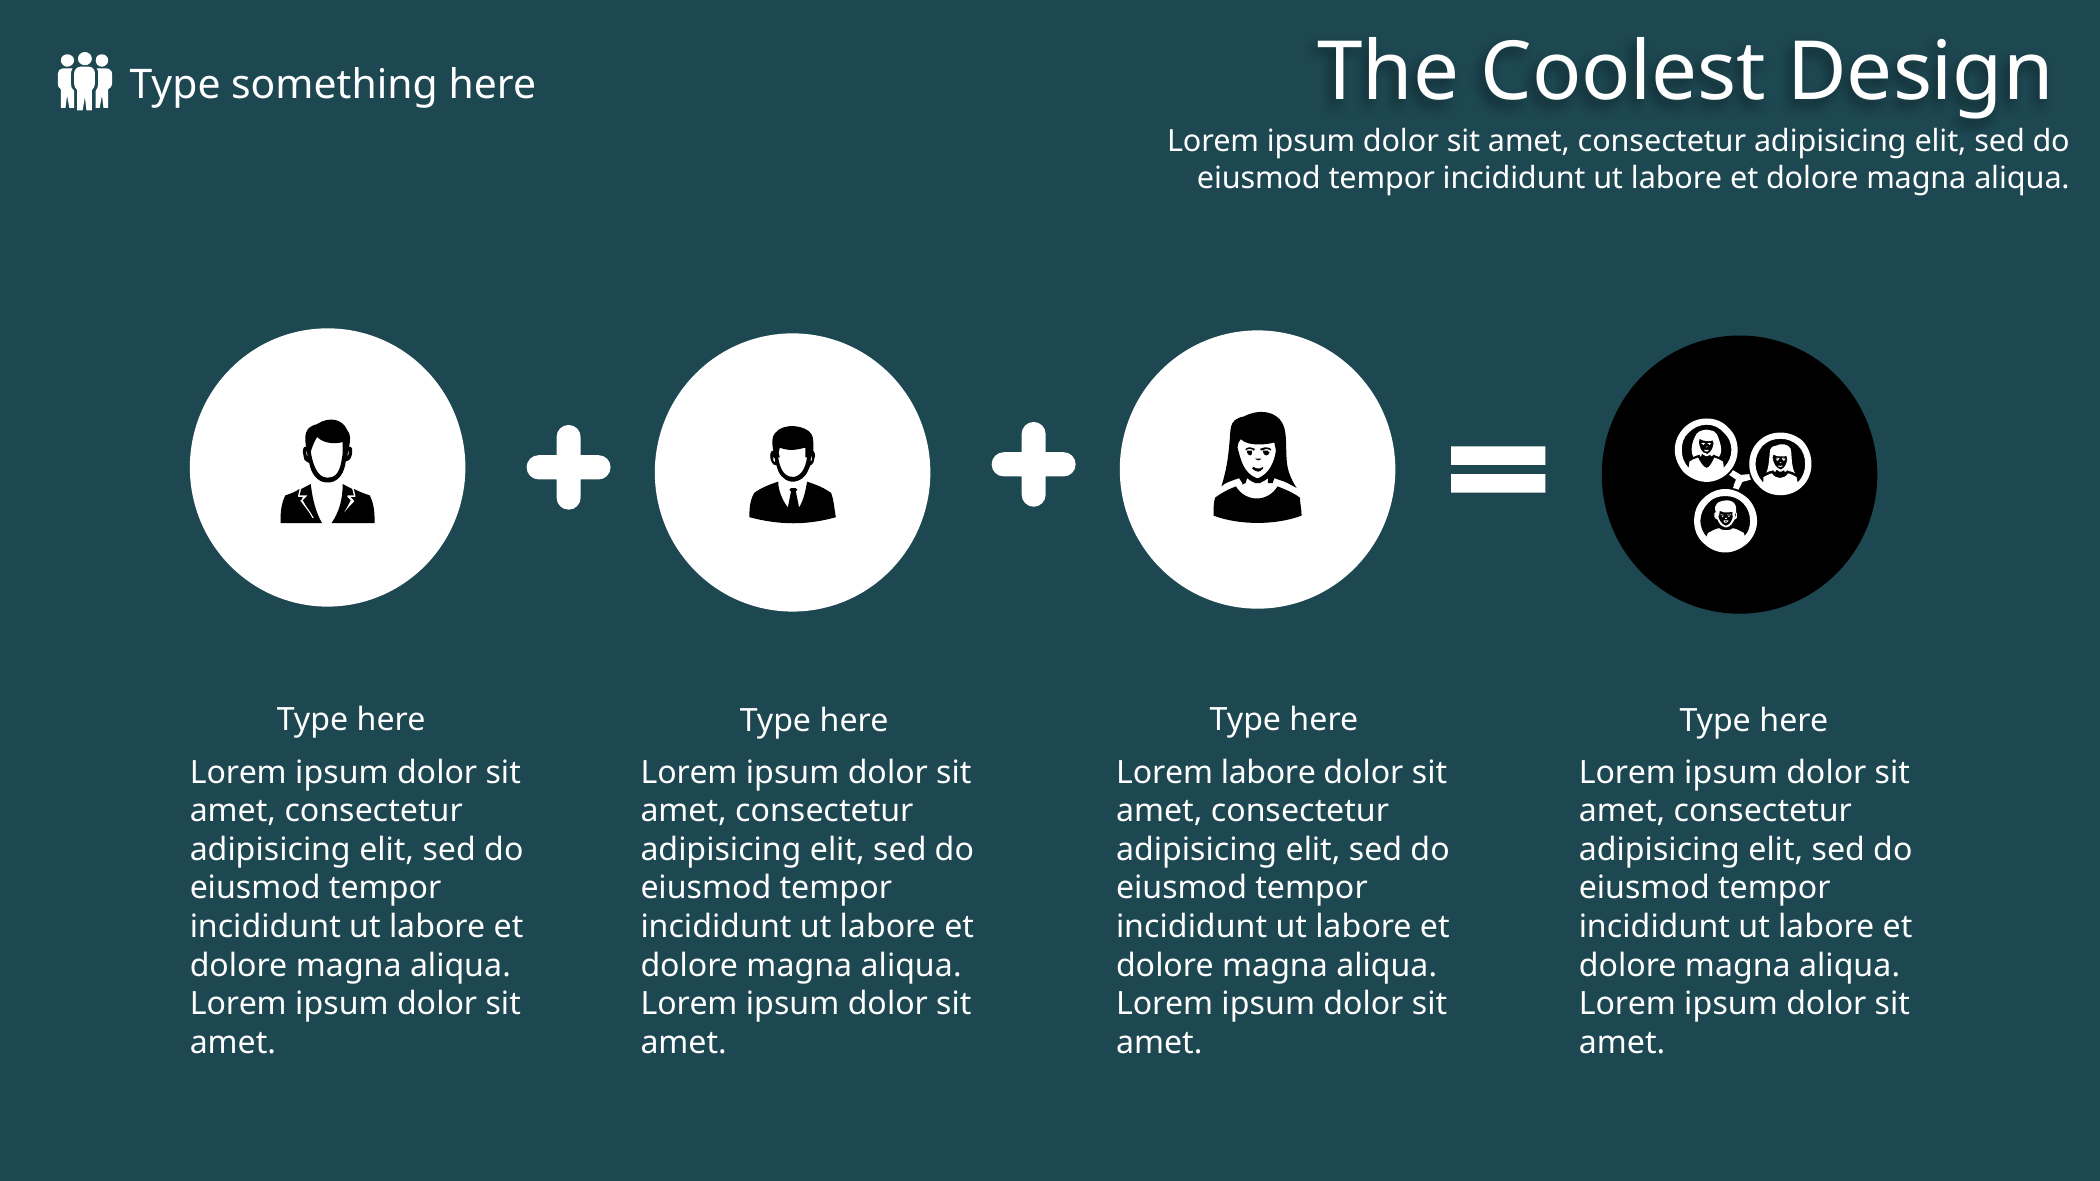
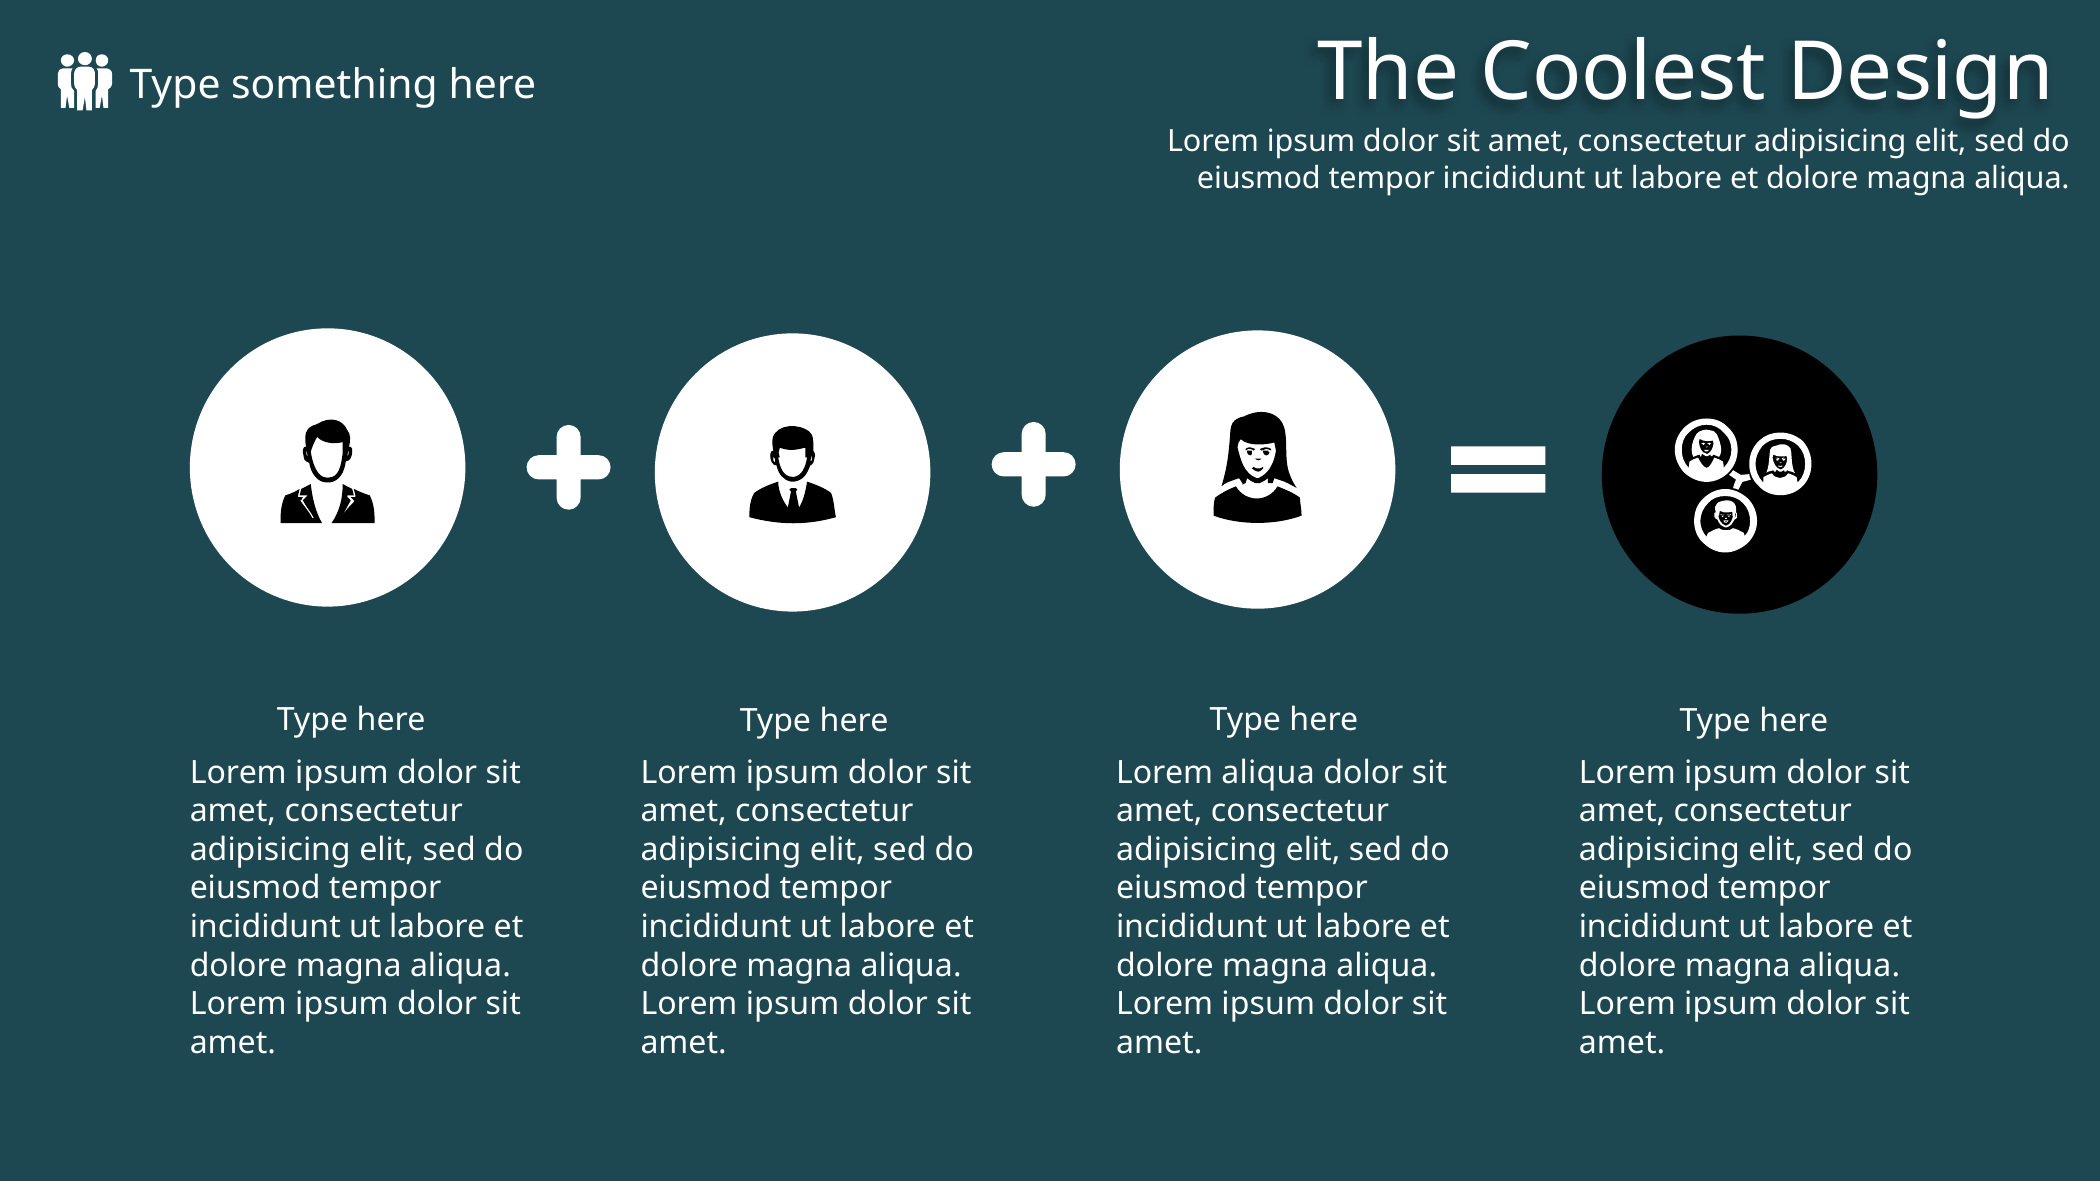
Lorem labore: labore -> aliqua (1268, 773)
